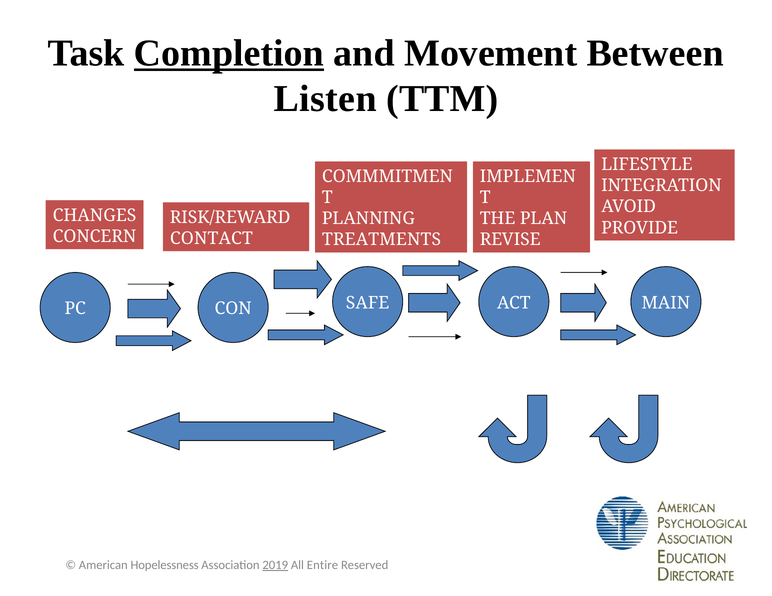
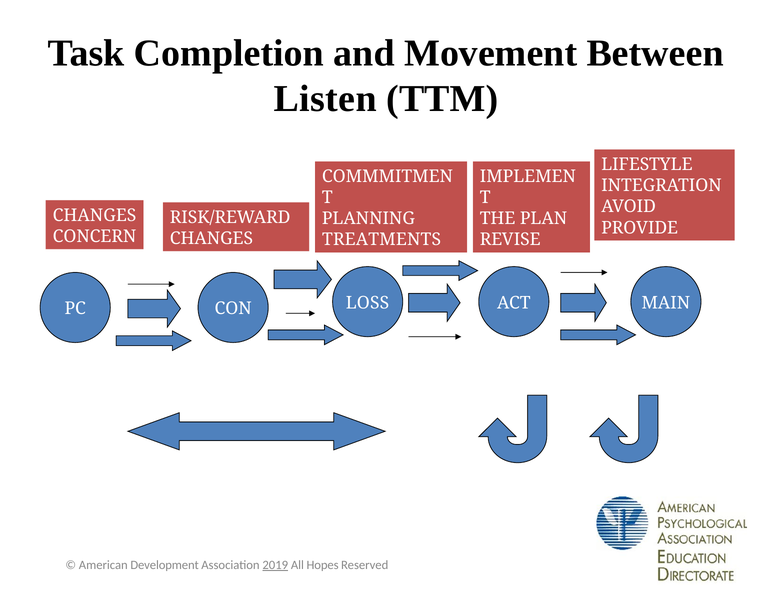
Completion underline: present -> none (229, 53)
CONTACT: CONTACT -> CHANGES (211, 239)
SAFE: SAFE -> LOSS (368, 303)
Hopelessness: Hopelessness -> Development (165, 566)
Entire: Entire -> Hopes (323, 566)
